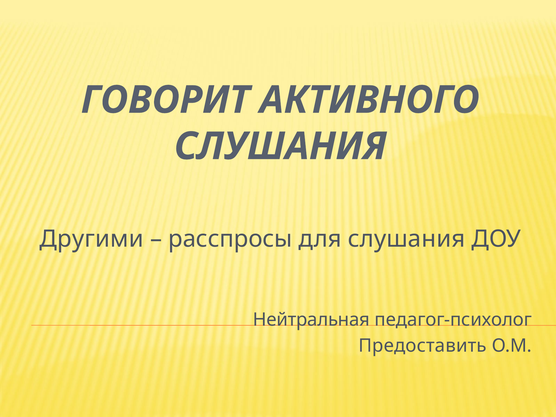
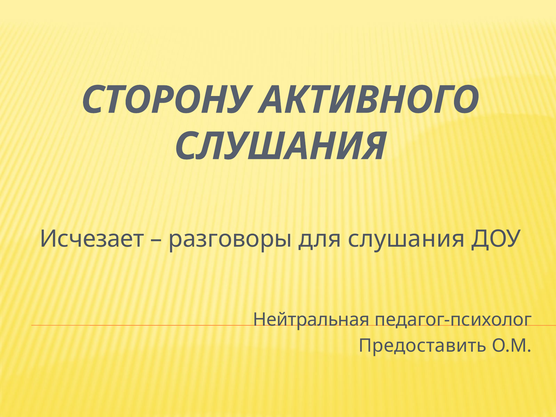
ГОВОРИТ: ГОВОРИТ -> СТОРОНУ (165, 100)
Другими: Другими -> Исчезает (92, 239)
расспросы: расспросы -> разговоры (230, 239)
